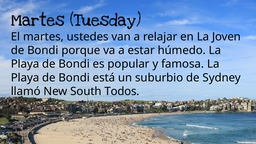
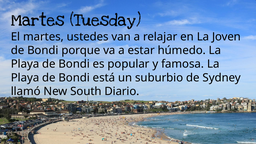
Todos: Todos -> Diario (122, 91)
